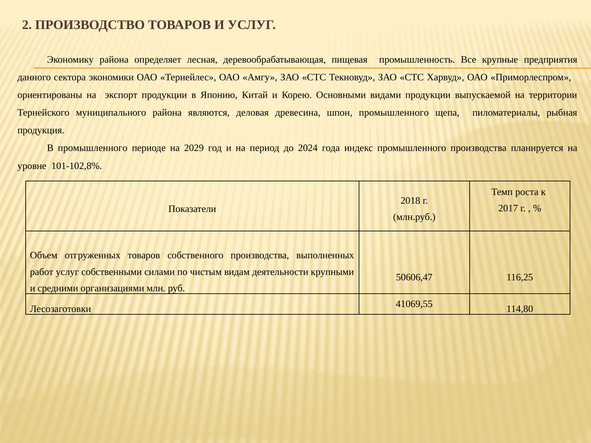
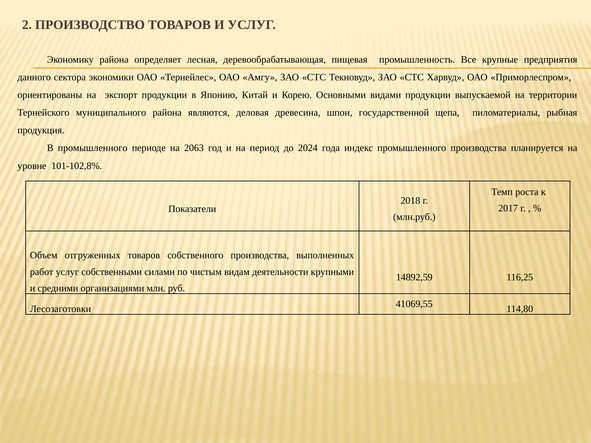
шпон промышленного: промышленного -> государственной (394, 113)
2029: 2029 -> 2063 (194, 148)
50606,47: 50606,47 -> 14892,59 (414, 277)
